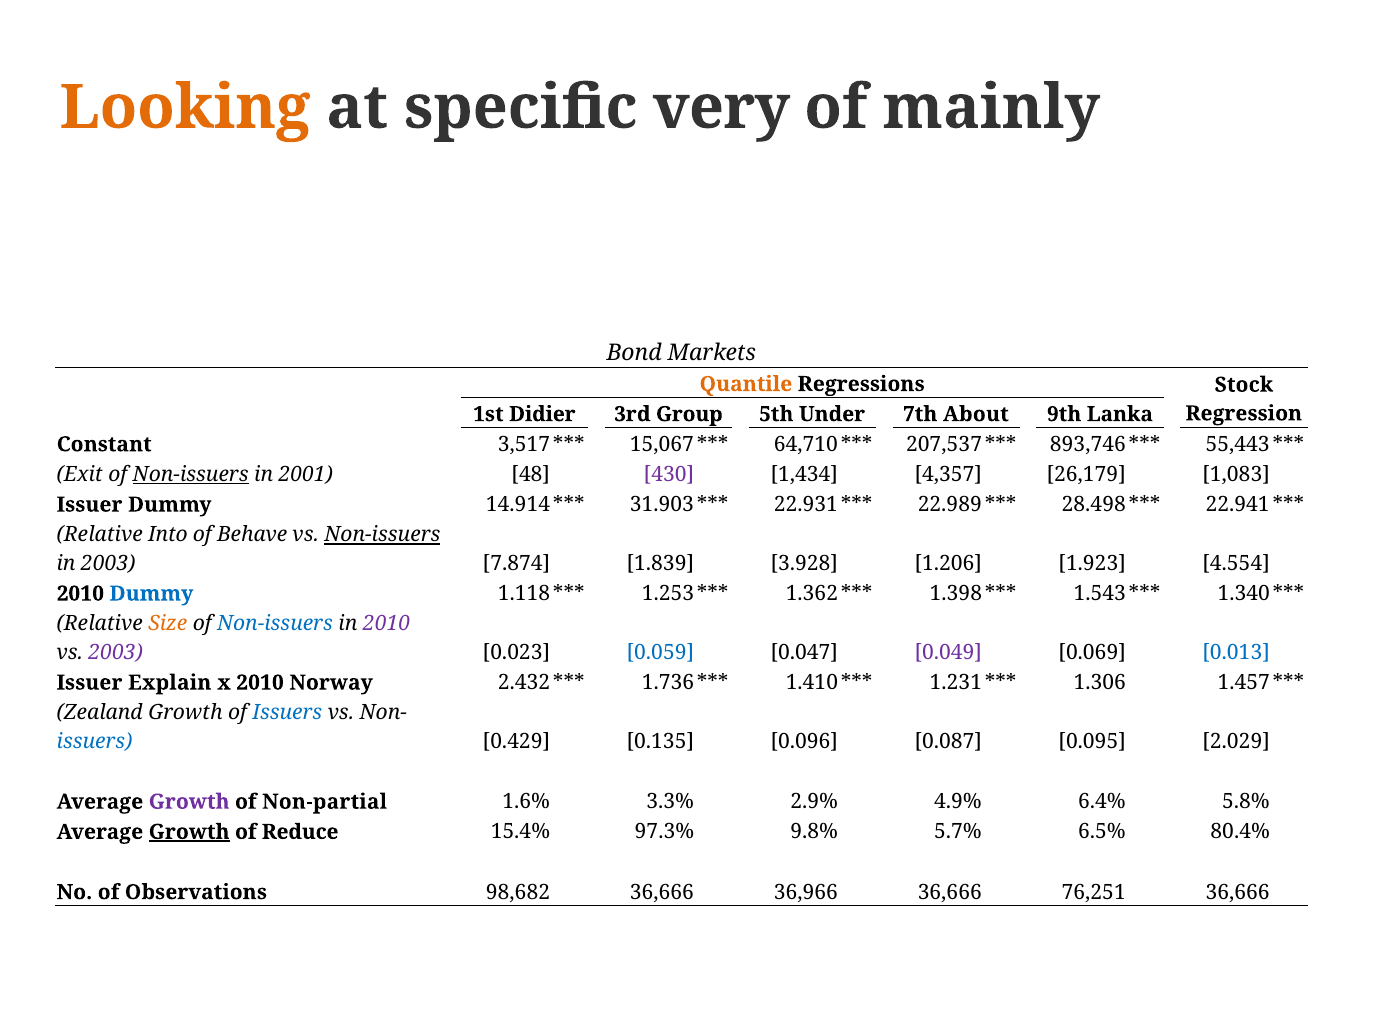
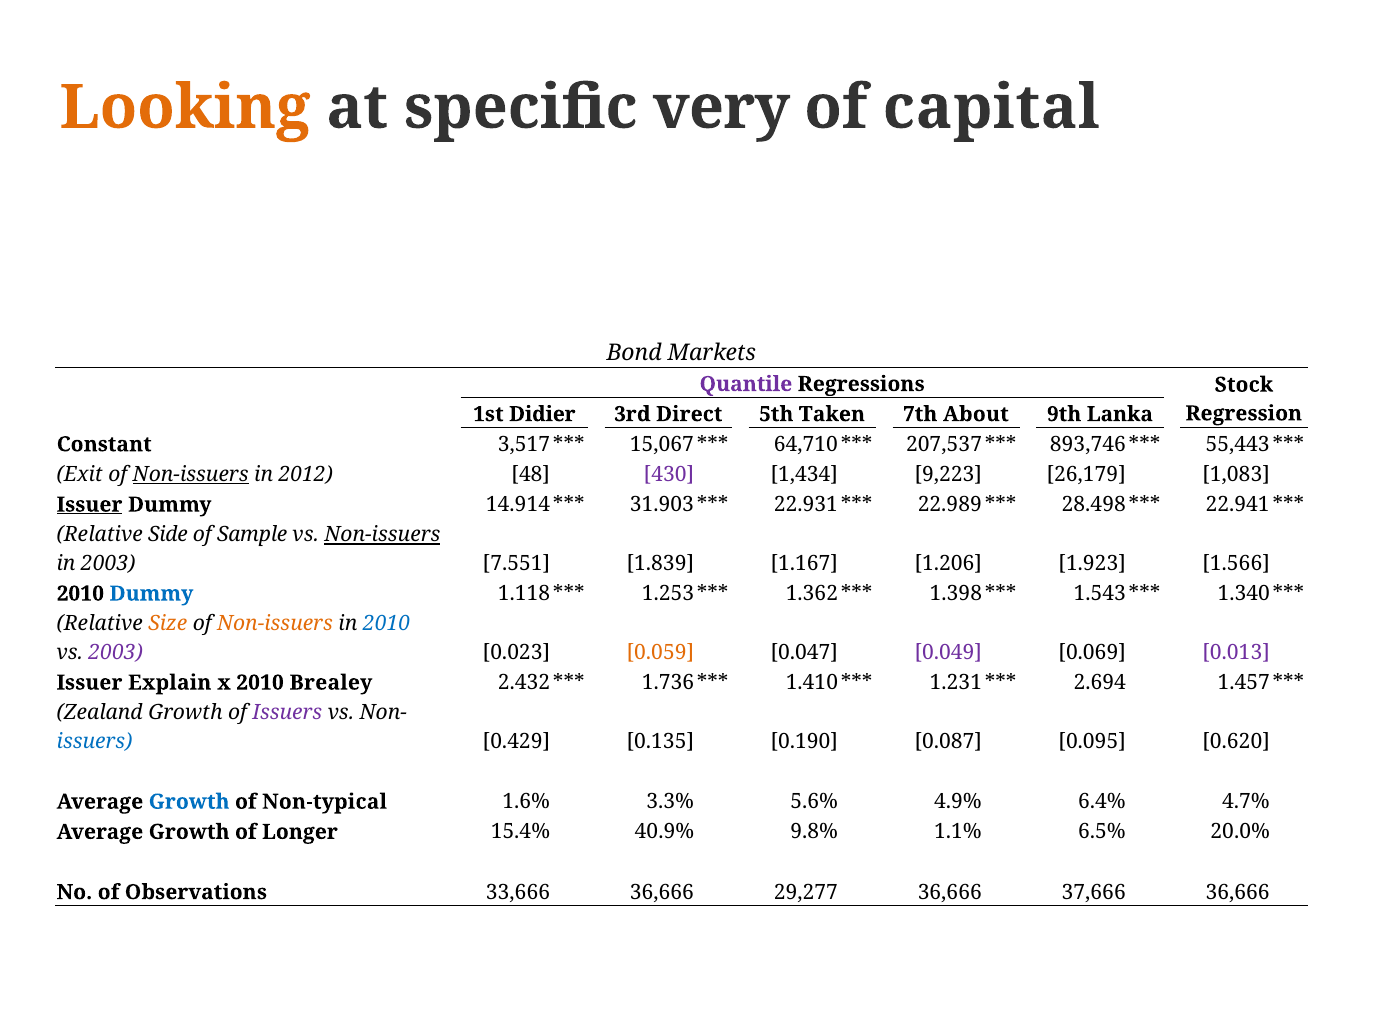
mainly: mainly -> capital (991, 108)
Quantile colour: orange -> purple (746, 384)
Group: Group -> Direct (689, 414)
Under: Under -> Taken (832, 414)
2001: 2001 -> 2012 (306, 474)
4,357: 4,357 -> 9,223 (948, 474)
Issuer underline: none -> present (90, 505)
Into: Into -> Side (168, 535)
Behave: Behave -> Sample (252, 535)
7.874: 7.874 -> 7.551 (516, 563)
3.928: 3.928 -> 1.167 (804, 563)
4.554: 4.554 -> 1.566 (1236, 563)
Non-issuers colour: blue -> orange (275, 624)
2010 colour: purple -> blue (387, 624)
0.059 colour: blue -> orange (660, 652)
0.013 colour: blue -> purple (1236, 652)
Norway: Norway -> Brealey (331, 682)
1.306: 1.306 -> 2.694 (1100, 682)
Issuers colour: blue -> purple (287, 713)
0.096: 0.096 -> 0.190 (804, 741)
2.029: 2.029 -> 0.620 (1236, 741)
Growth colour: purple -> blue (189, 802)
Non-partial: Non-partial -> Non-typical (325, 802)
2.9%: 2.9% -> 5.6% (814, 802)
5.8%: 5.8% -> 4.7% (1246, 802)
Growth underline: present -> none (189, 832)
Reduce: Reduce -> Longer (300, 832)
97.3%: 97.3% -> 40.9% (664, 832)
5.7%: 5.7% -> 1.1% (958, 832)
80.4%: 80.4% -> 20.0% (1240, 832)
98,682: 98,682 -> 33,666 (518, 892)
36,966: 36,966 -> 29,277 (806, 892)
76,251: 76,251 -> 37,666 (1094, 892)
